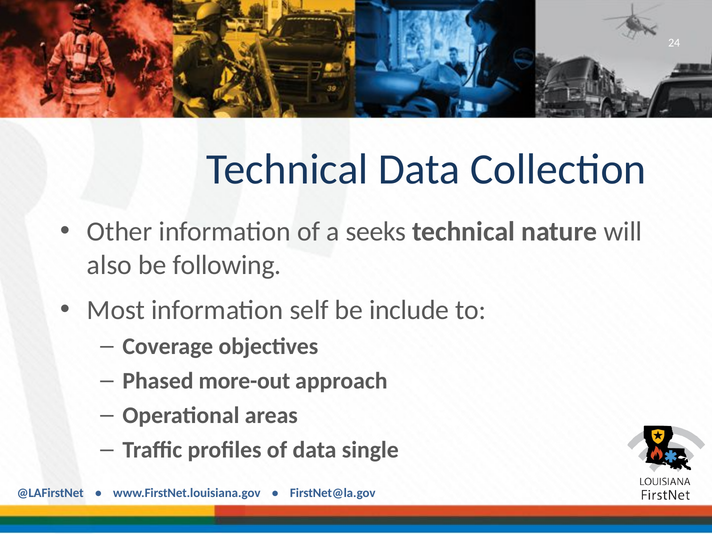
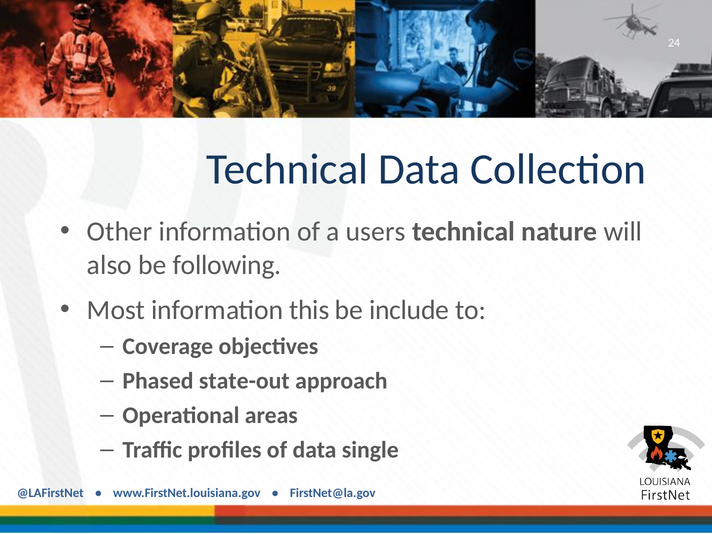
seeks: seeks -> users (376, 232)
self: self -> this (309, 310)
more-out: more-out -> state-out (244, 381)
